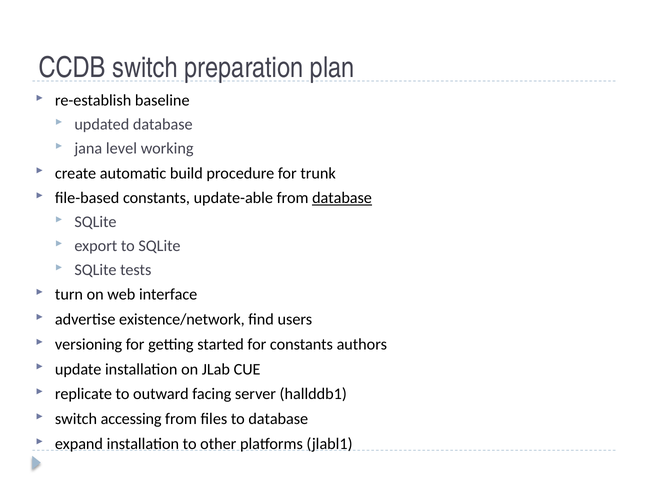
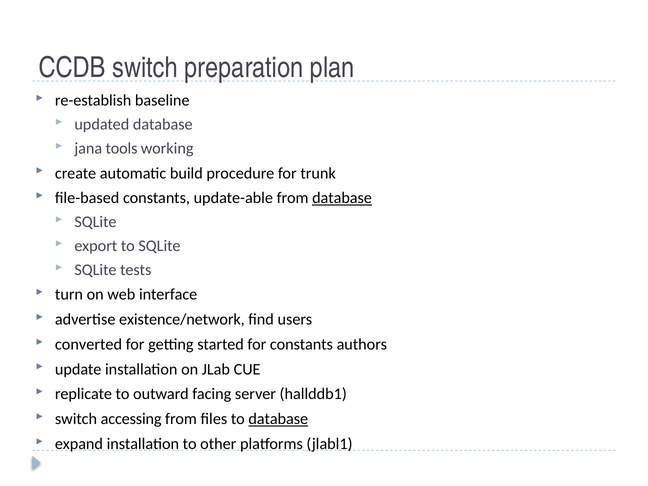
level: level -> tools (122, 148)
versioning: versioning -> converted (89, 344)
database underline: none -> present (278, 419)
